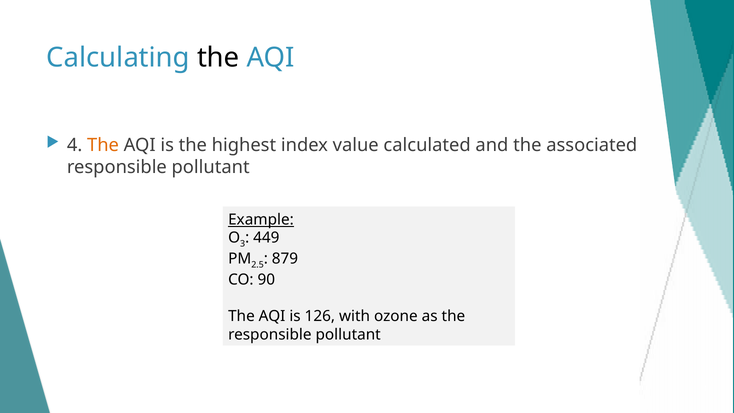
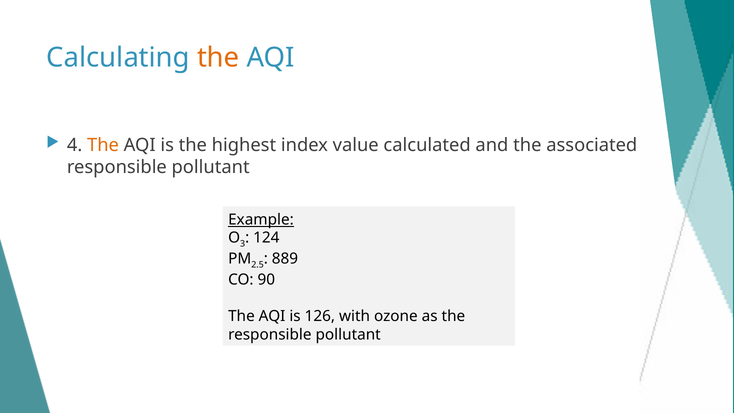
the colour: black -> orange (218, 58)
449: 449 -> 124 (266, 238)
879: 879 -> 889 (285, 259)
